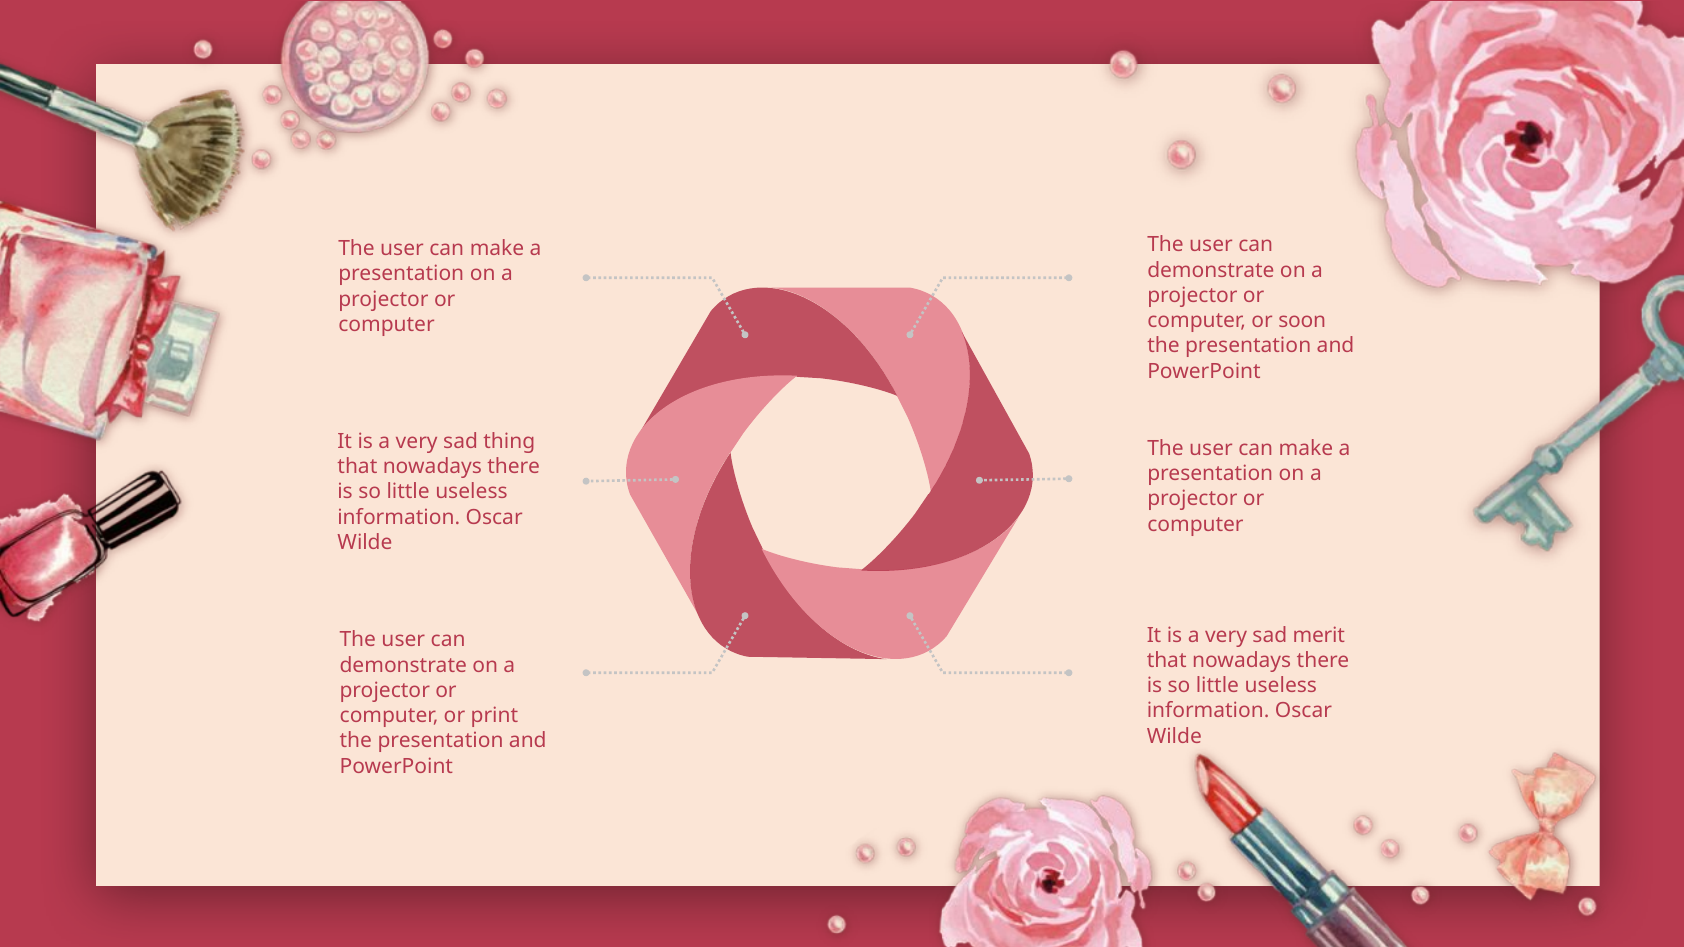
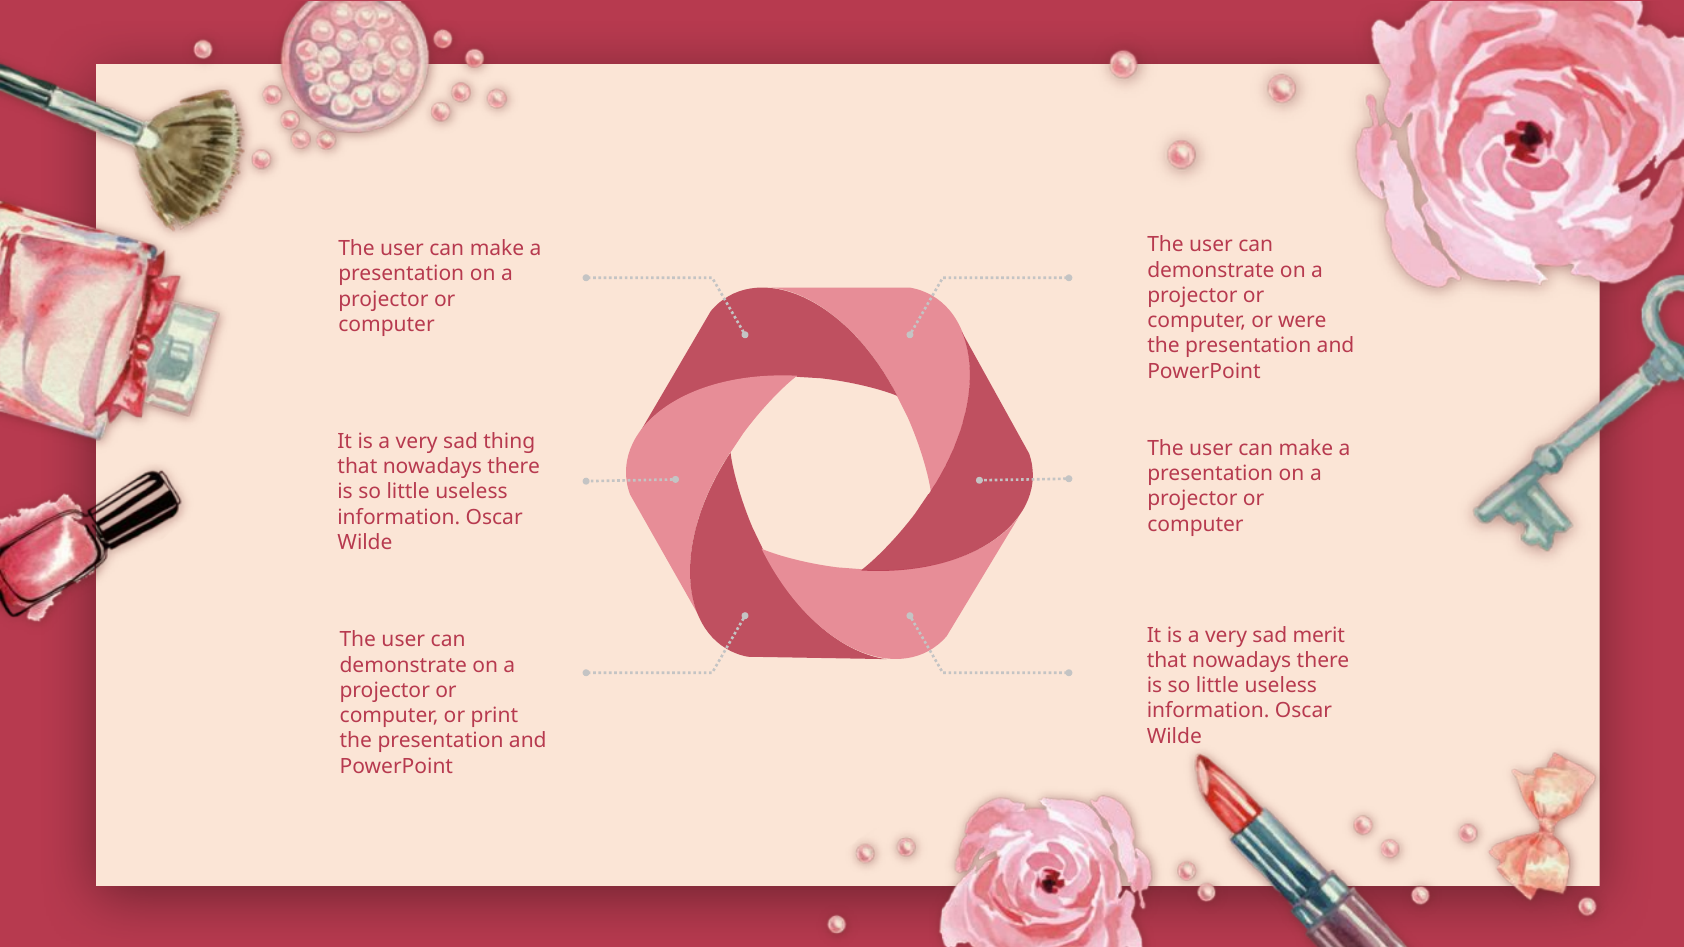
soon: soon -> were (1302, 321)
